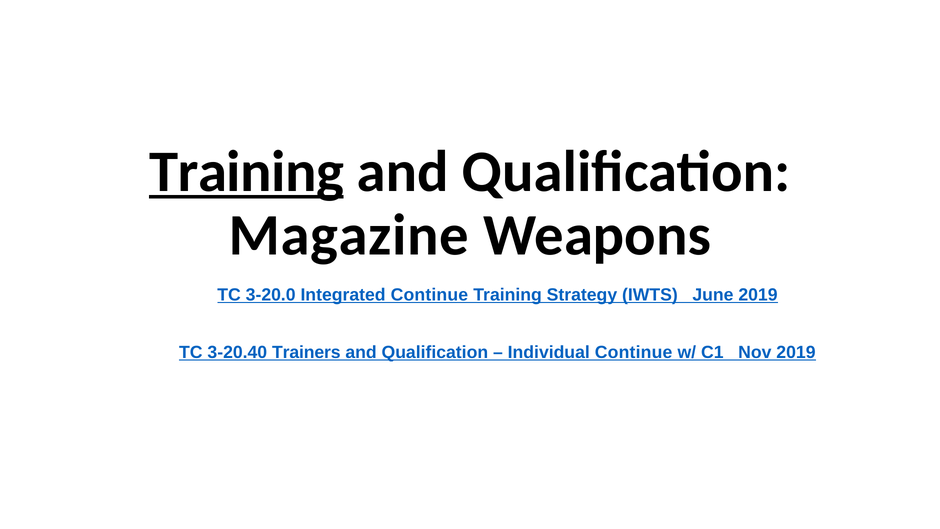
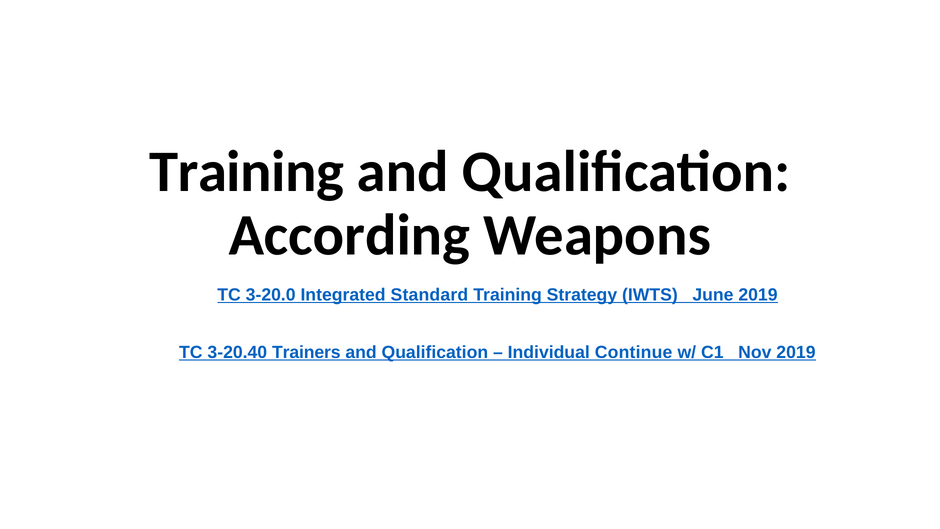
Training underline: present -> none (247, 172)
Magazine: Magazine -> According (349, 235)
Integrated Continue: Continue -> Standard (429, 295)
